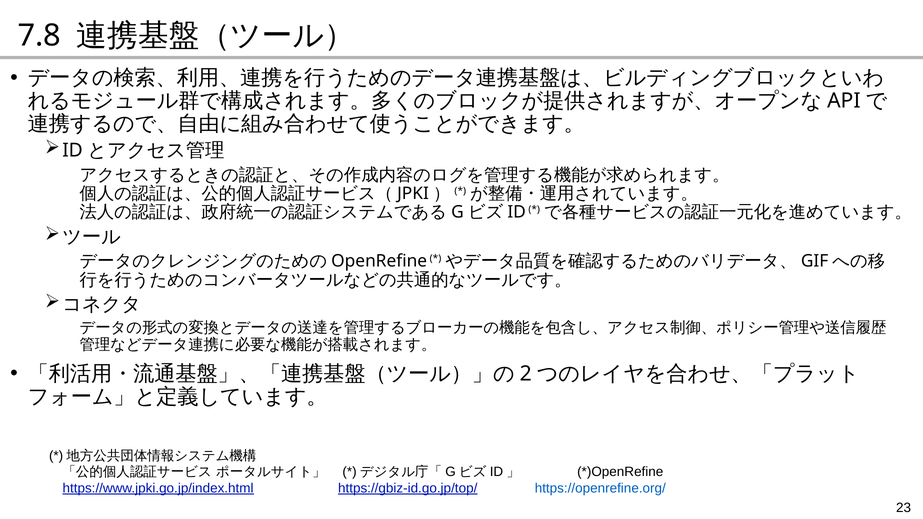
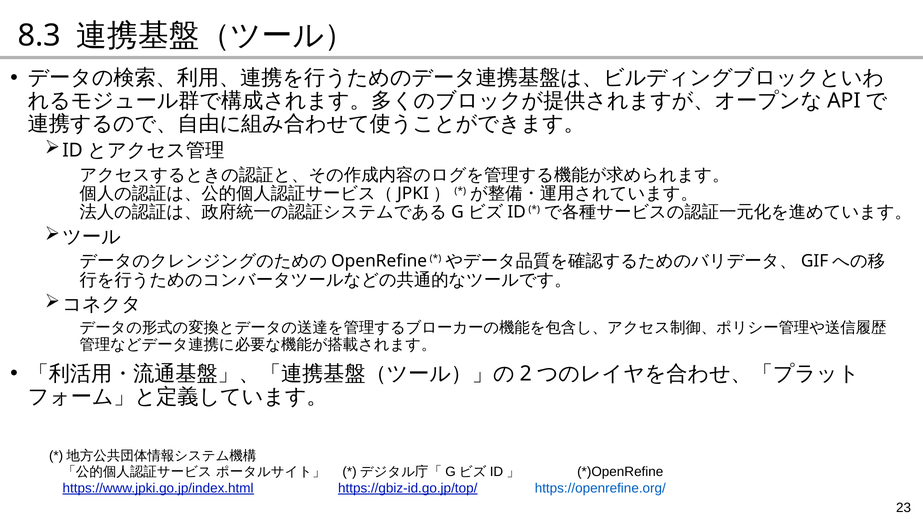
7.8: 7.8 -> 8.3 (39, 36)
